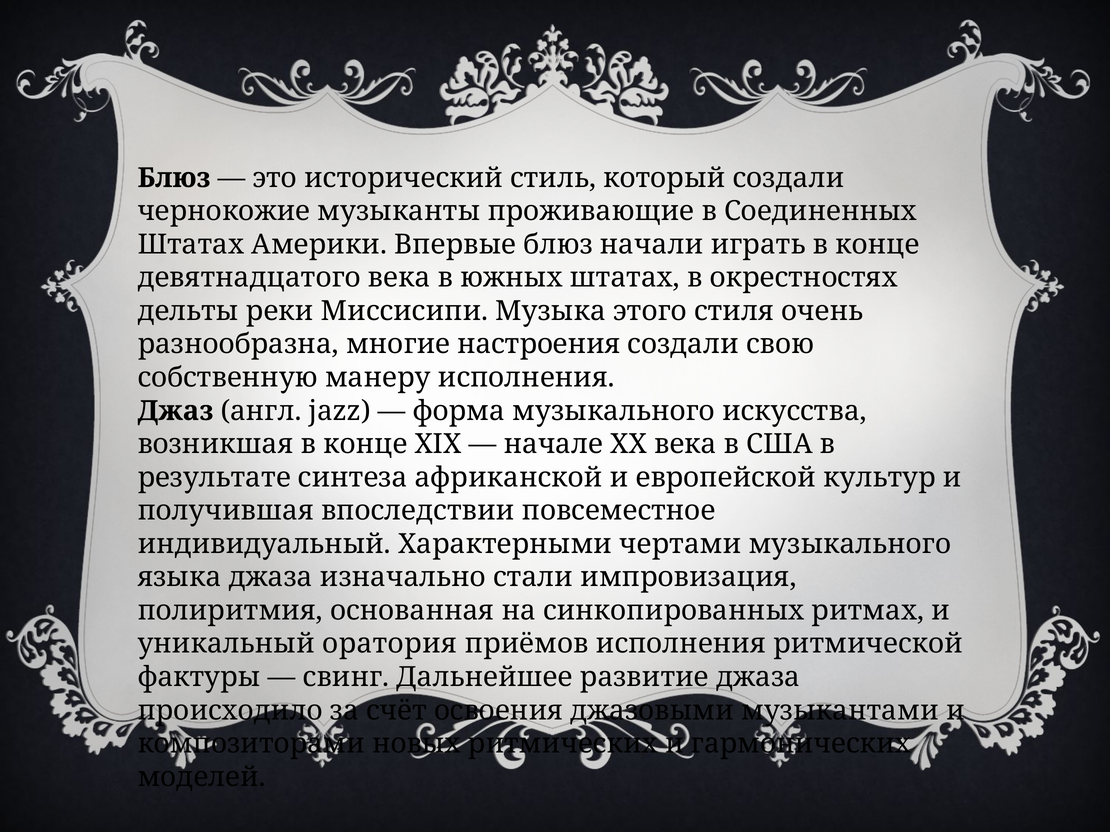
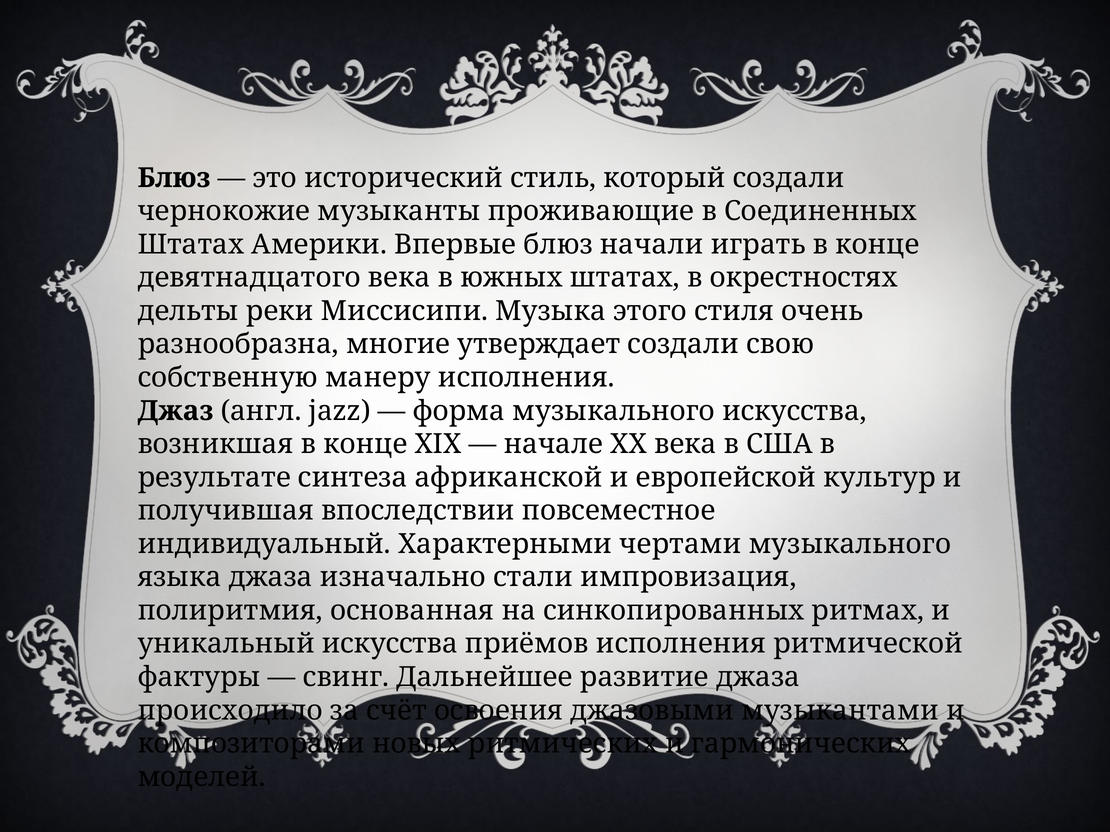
настроения: настроения -> утверждает (539, 345)
уникальный оратория: оратория -> искусства (390, 644)
